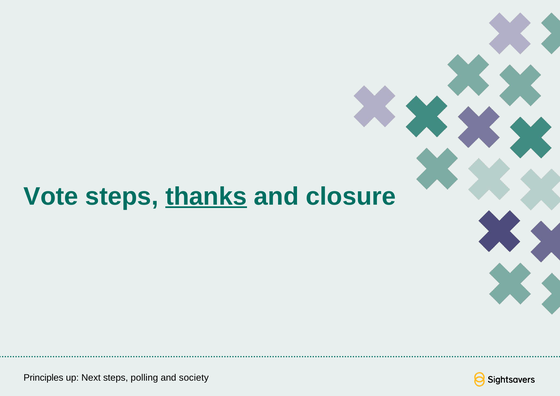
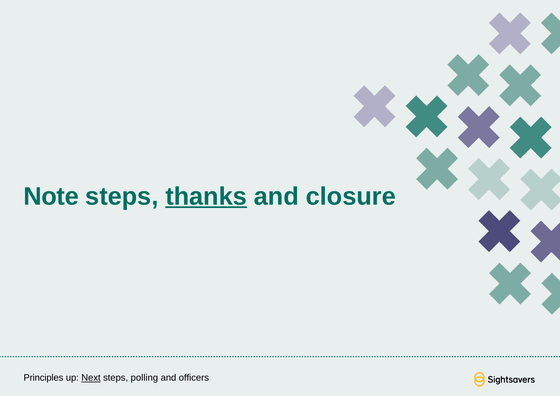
Vote: Vote -> Note (51, 196)
Next underline: none -> present (91, 378)
society: society -> officers (194, 378)
